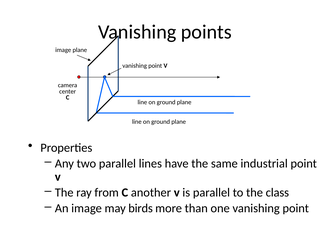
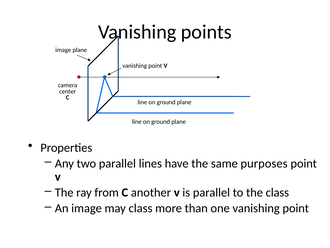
industrial: industrial -> purposes (264, 163)
may birds: birds -> class (141, 208)
